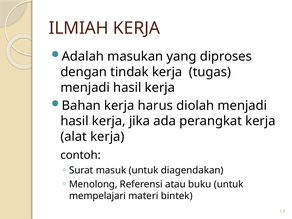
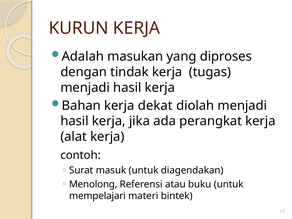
ILMIAH: ILMIAH -> KURUN (79, 28)
harus: harus -> dekat (155, 106)
